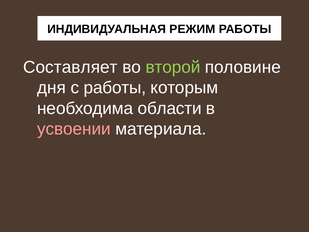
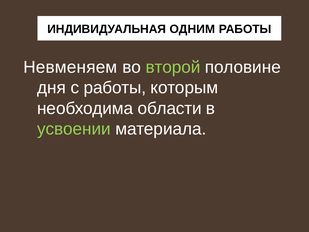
РЕЖИМ: РЕЖИМ -> ОДНИМ (192, 29)
Составляет: Составляет -> Невменяем (70, 67)
усвоении colour: pink -> light green (74, 129)
